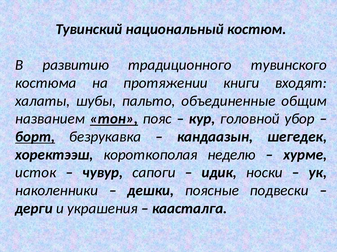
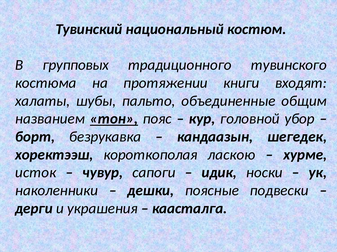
развитию: развитию -> групповых (76, 65)
борт underline: present -> none (35, 137)
неделю: неделю -> ласкою (231, 155)
